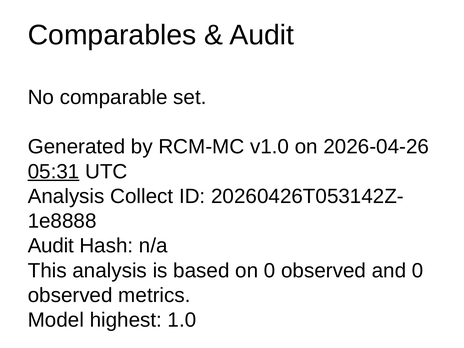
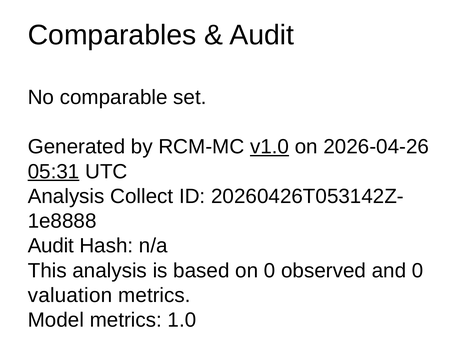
v1.0 underline: none -> present (270, 147)
observed: observed -> valuation (70, 295)
Model highest: highest -> metrics (126, 320)
